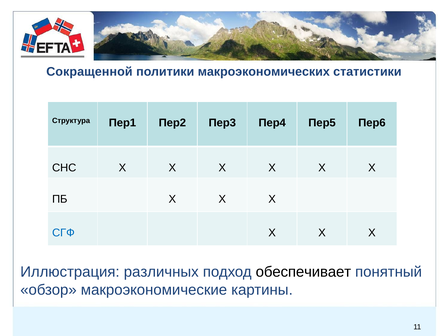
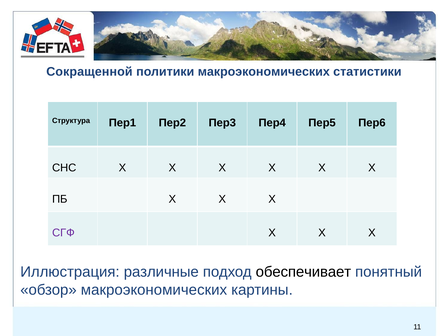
СГФ colour: blue -> purple (63, 233)
различных: различных -> различные (161, 272)
обзор макроэкономические: макроэкономические -> макроэкономических (154, 290)
